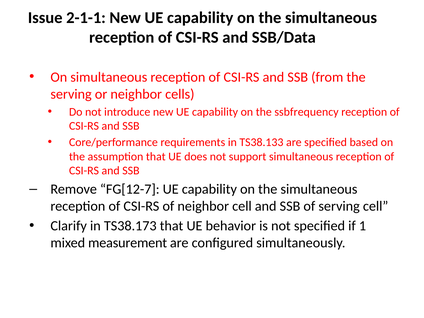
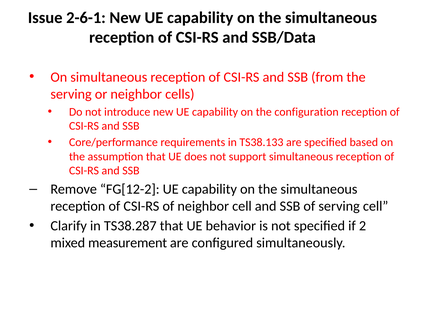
2-1-1: 2-1-1 -> 2-6-1 (86, 18)
ssbfrequency: ssbfrequency -> configuration (307, 112)
FG[12-7: FG[12-7 -> FG[12-2 (130, 189)
TS38.173: TS38.173 -> TS38.287 (130, 226)
1: 1 -> 2 (363, 226)
